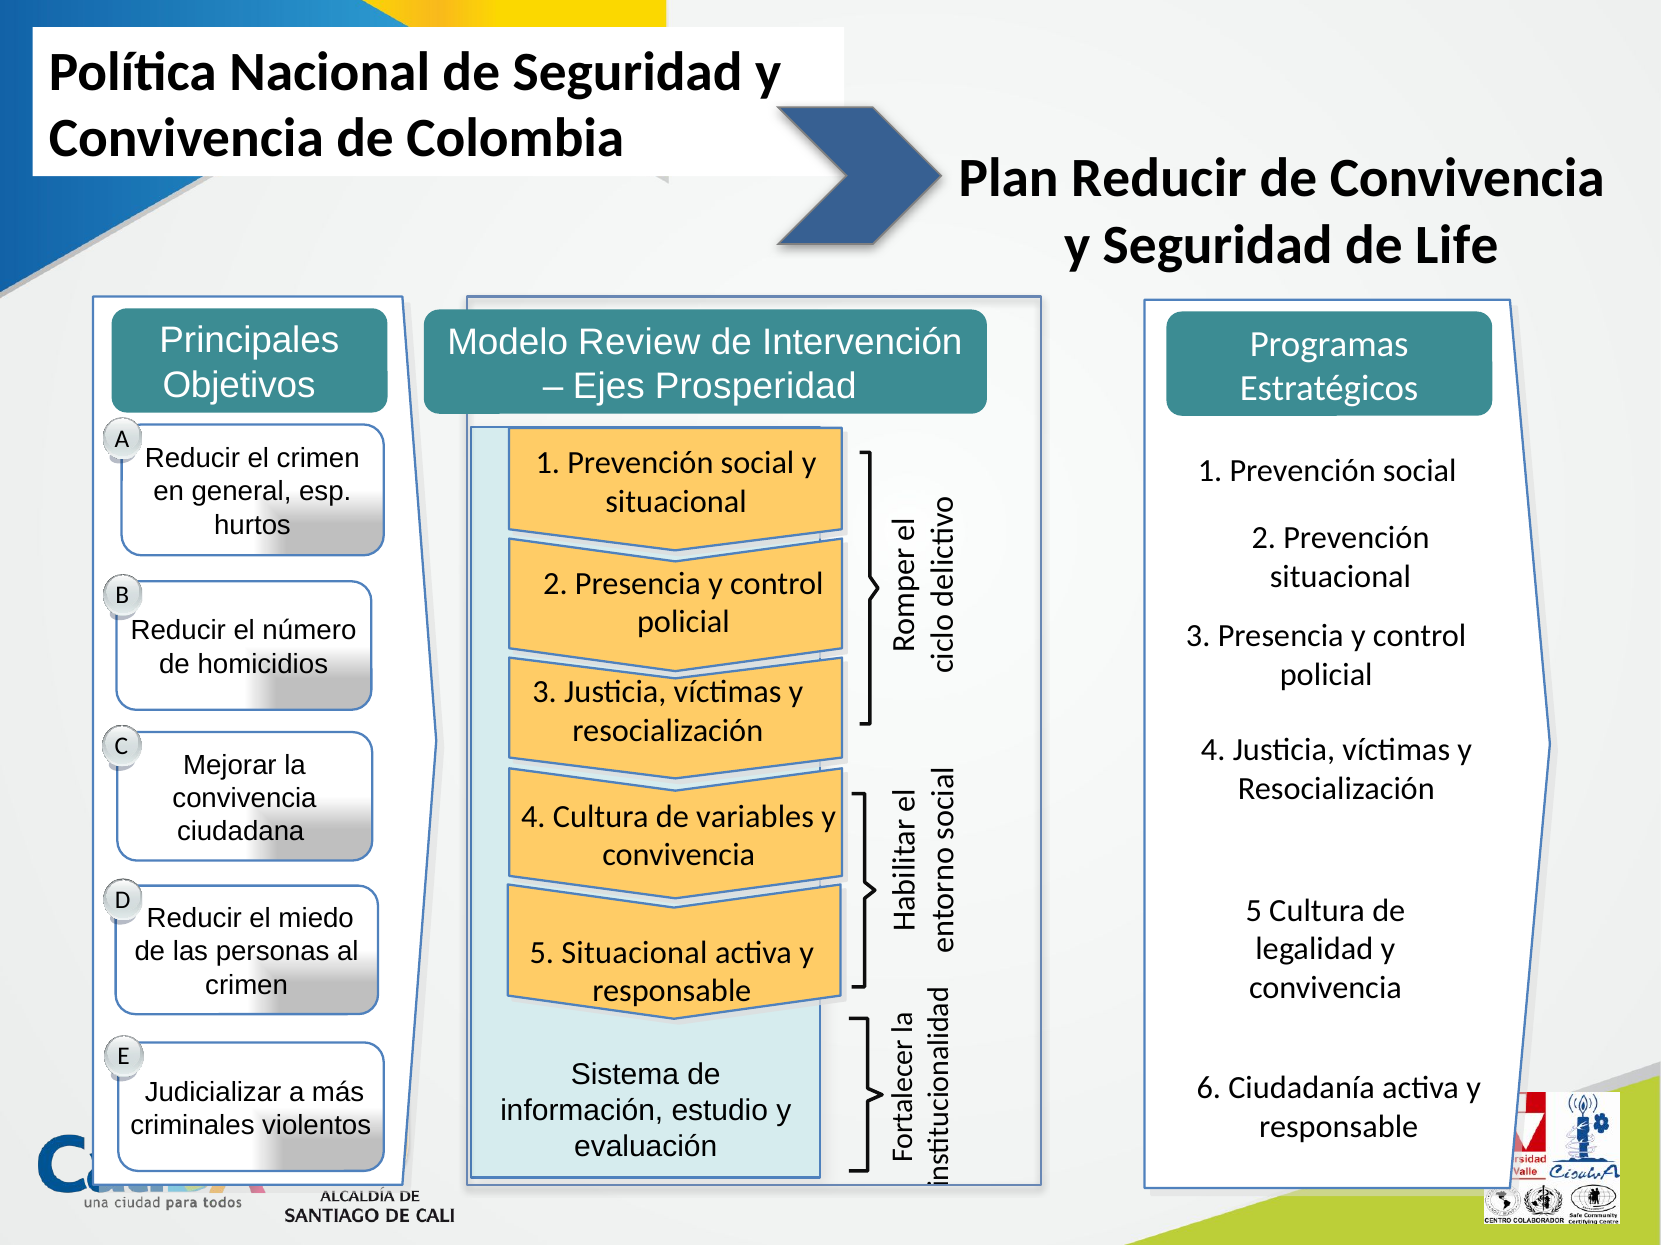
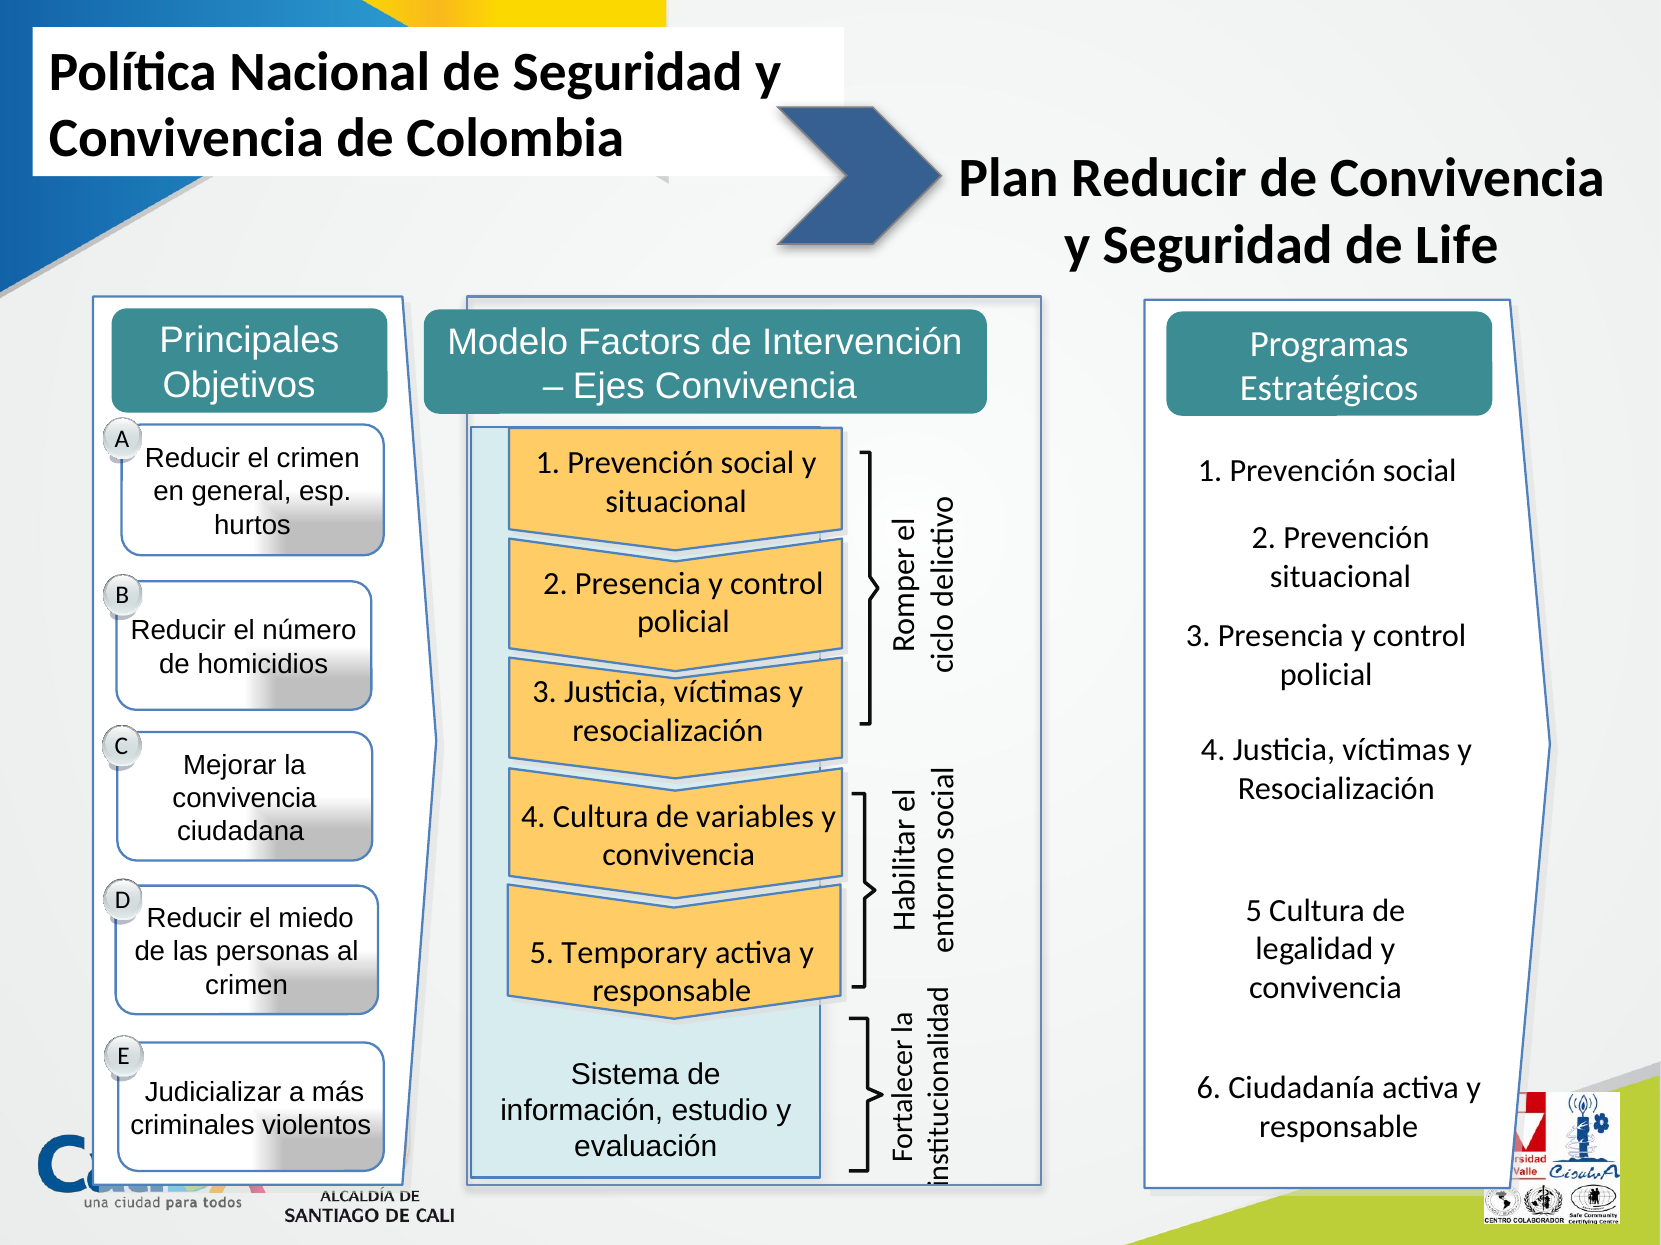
Review: Review -> Factors (640, 342)
Ejes Prosperidad: Prosperidad -> Convivencia (756, 386)
5 Situacional: Situacional -> Temporary (634, 953)
